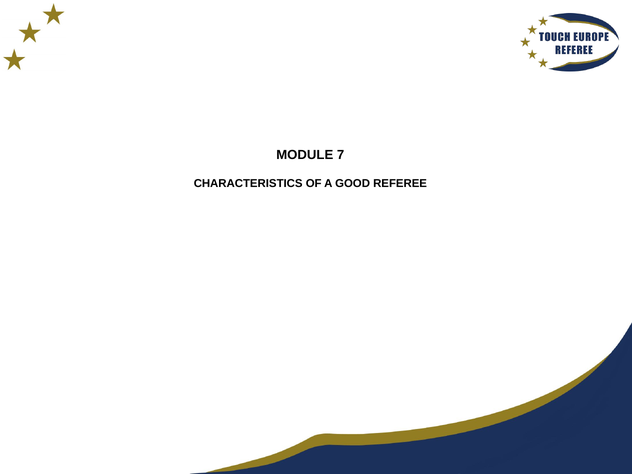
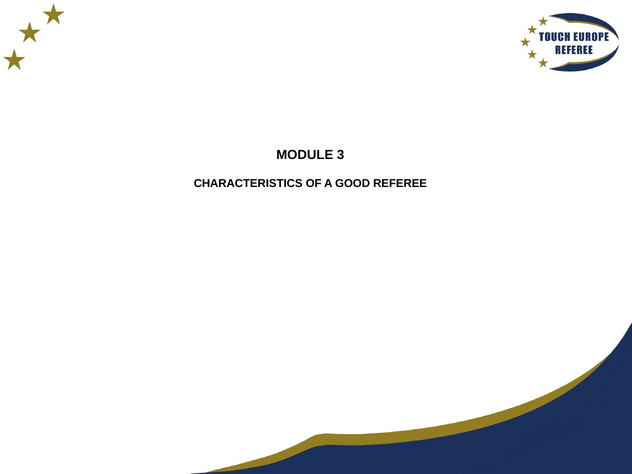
7: 7 -> 3 (341, 155)
